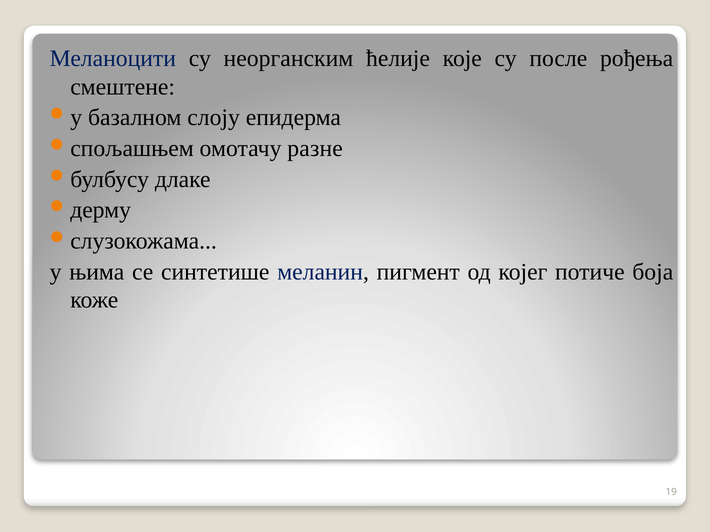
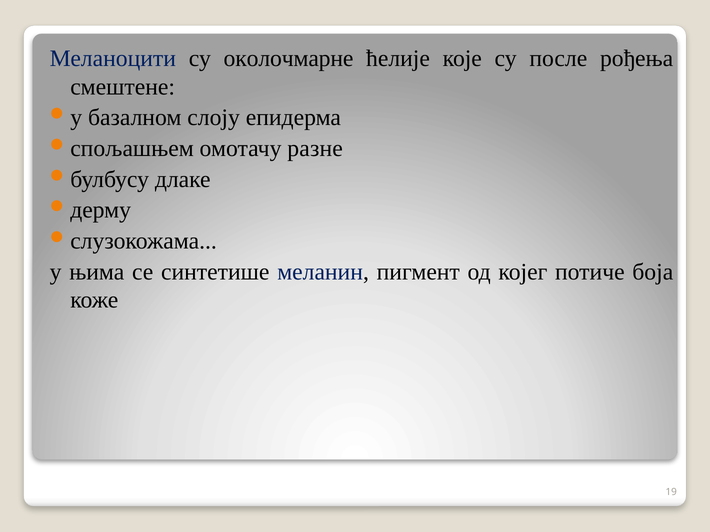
неорганским: неорганским -> околочмарне (289, 58)
